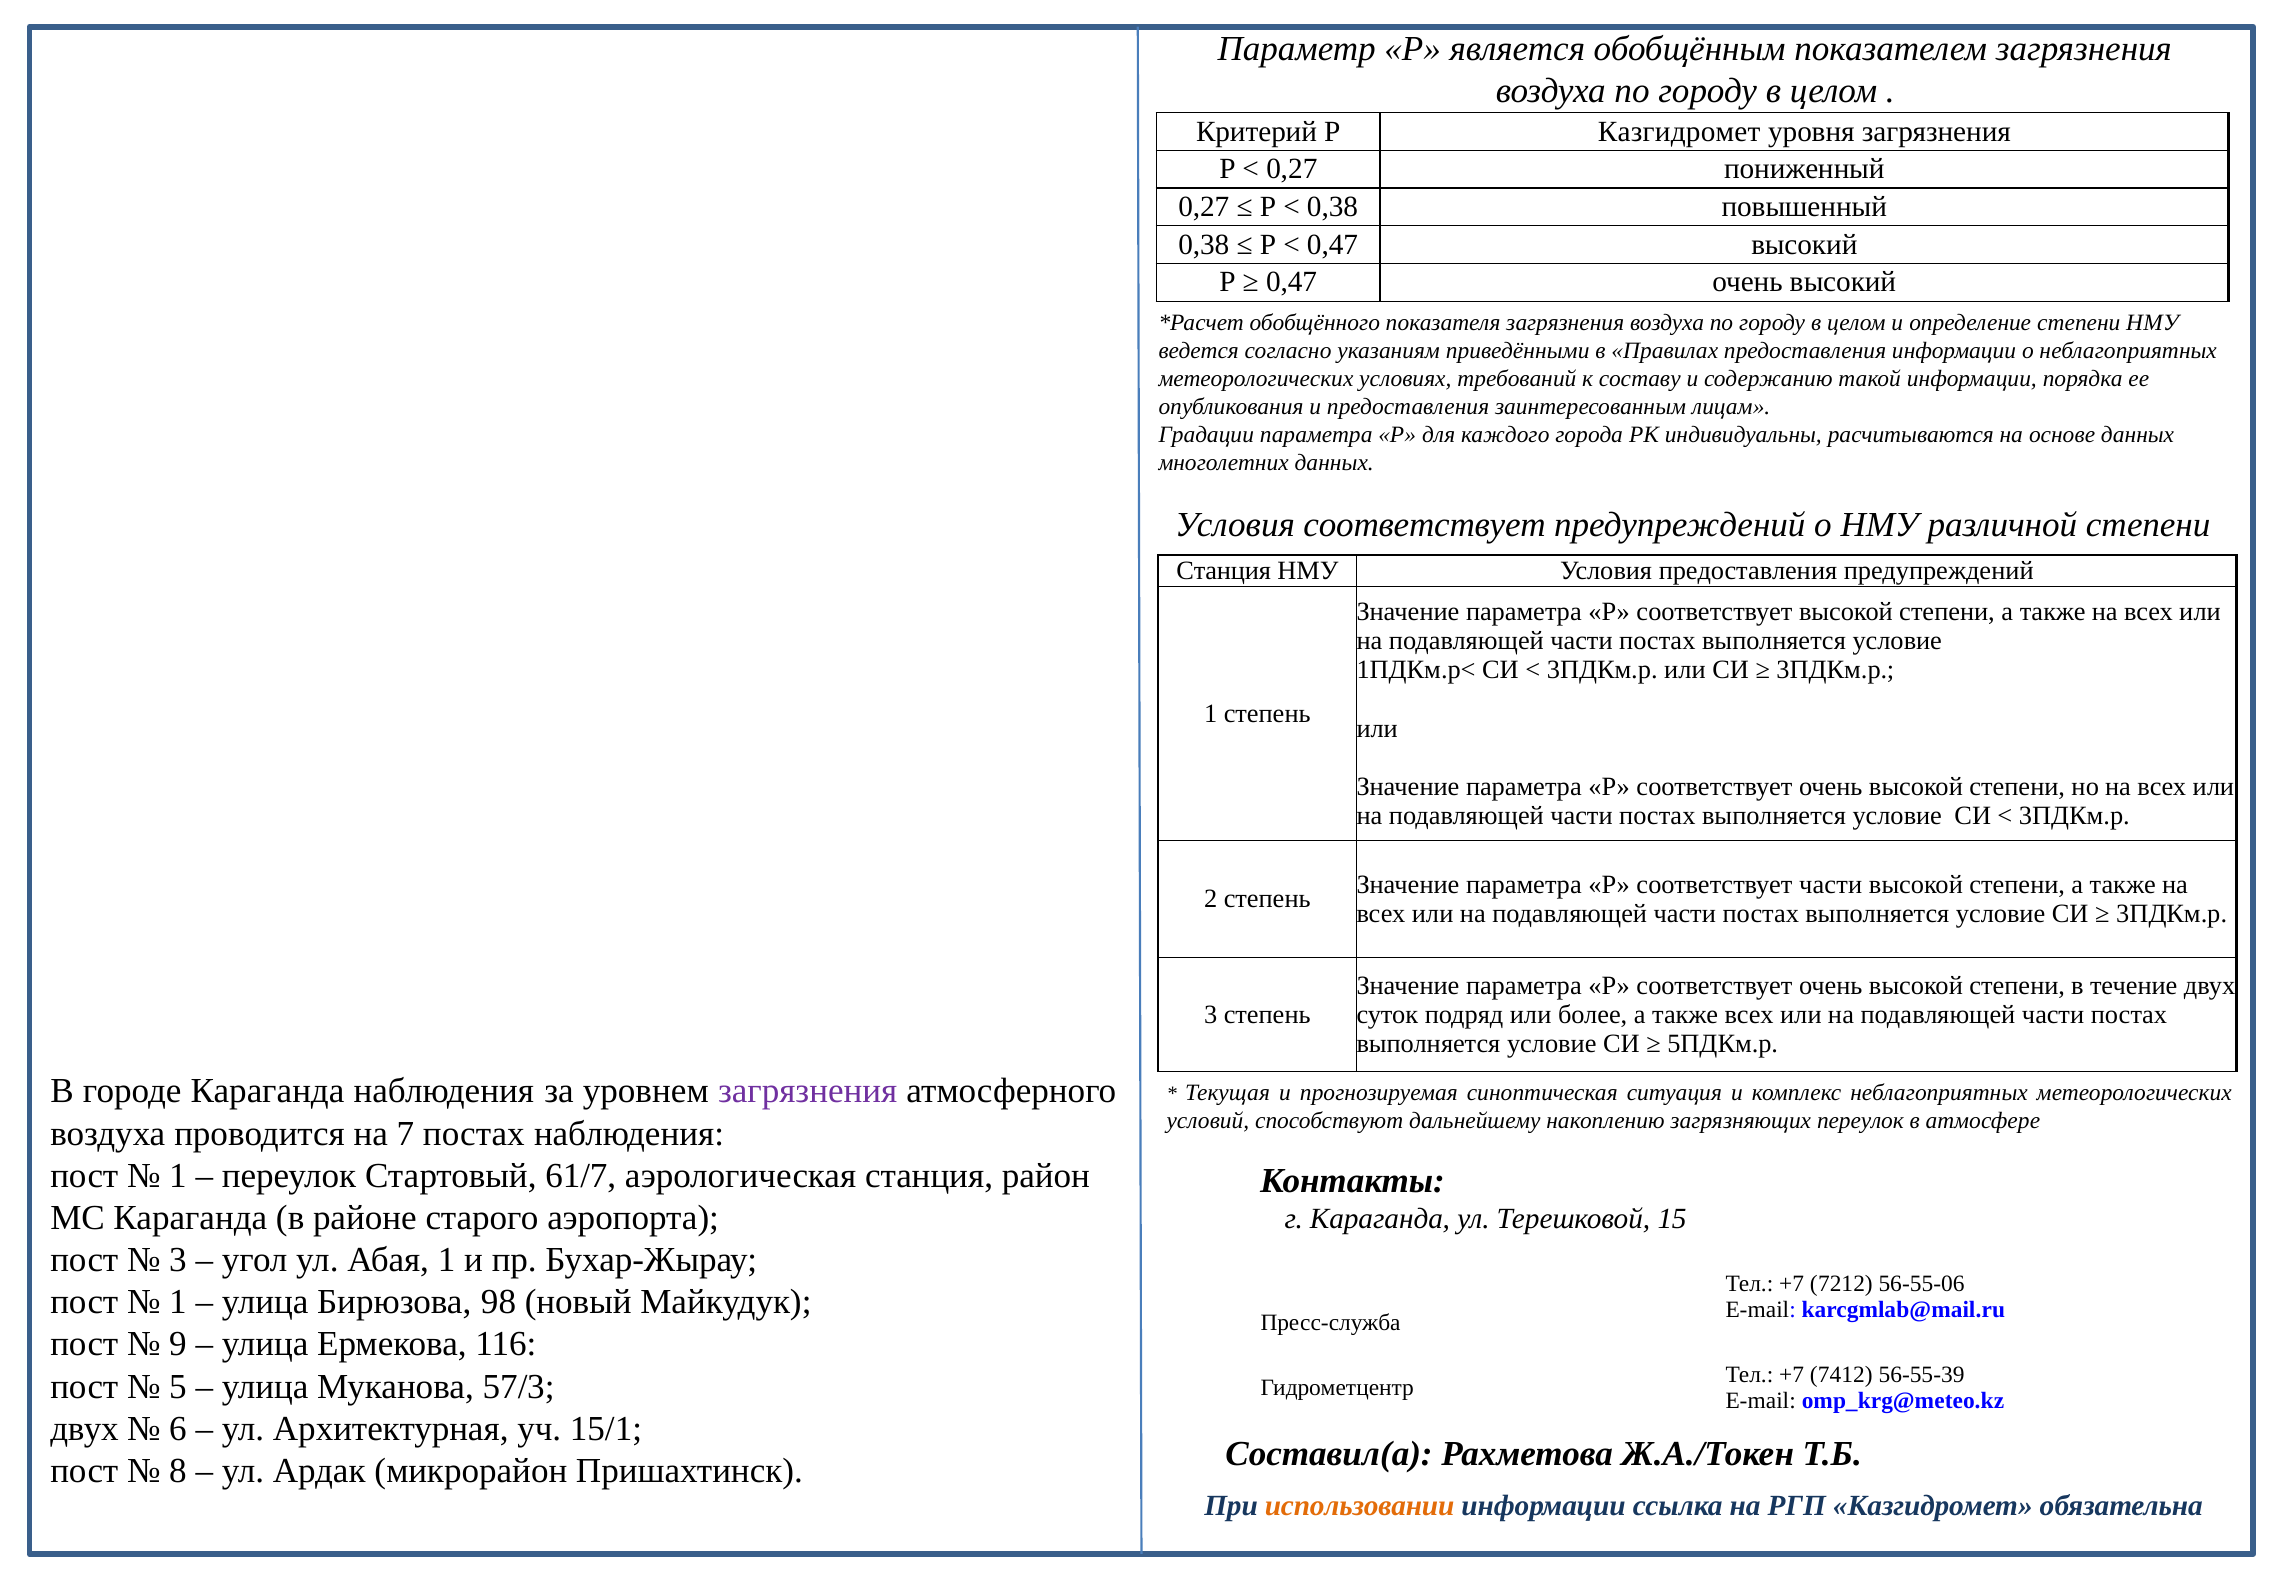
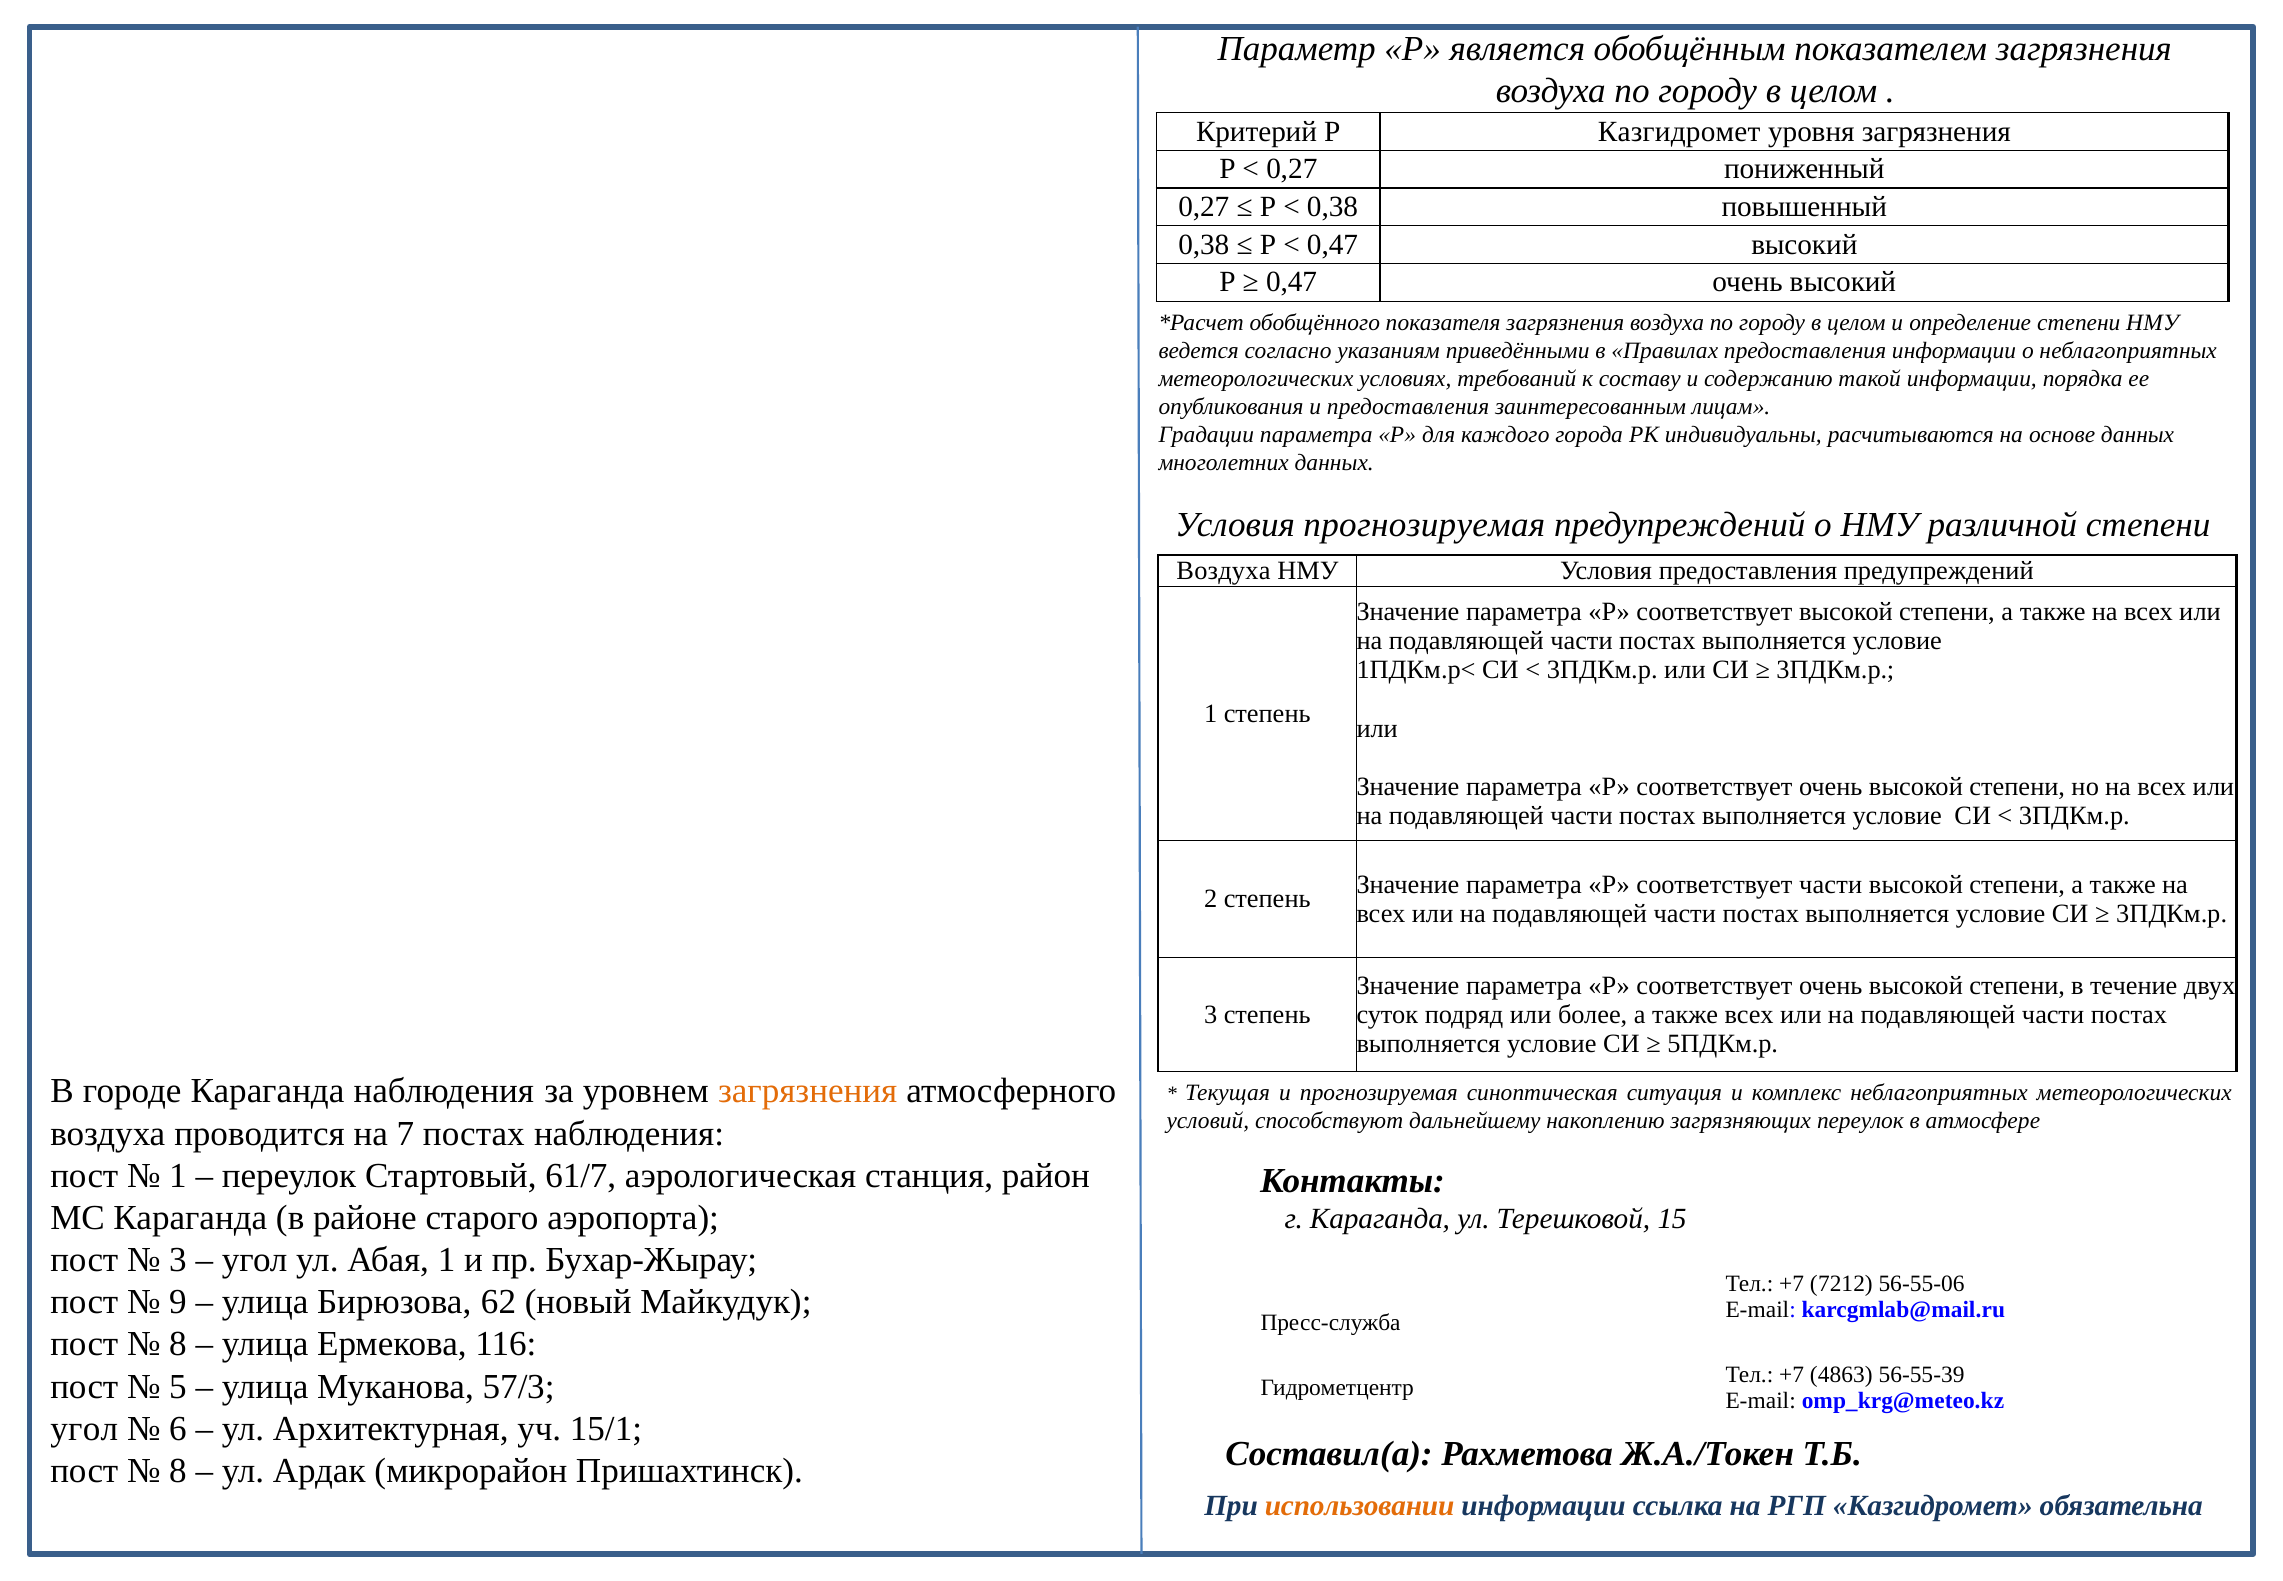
Условия соответствует: соответствует -> прогнозируемая (1424, 525)
Станция: Станция -> Воздуха (1223, 571)
загрязнения colour: purple -> orange (808, 1091)
1: 1 -> 9 (178, 1302)
98: 98 -> 62 (499, 1302)
9: 9 -> 8 (178, 1344)
7412: 7412 -> 4863 (1841, 1375)
двух: двух -> угол (84, 1428)
